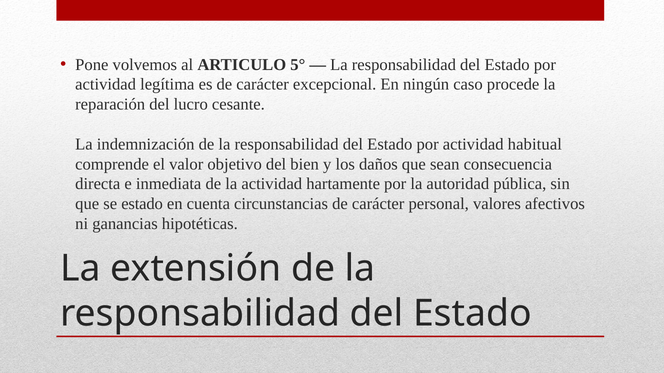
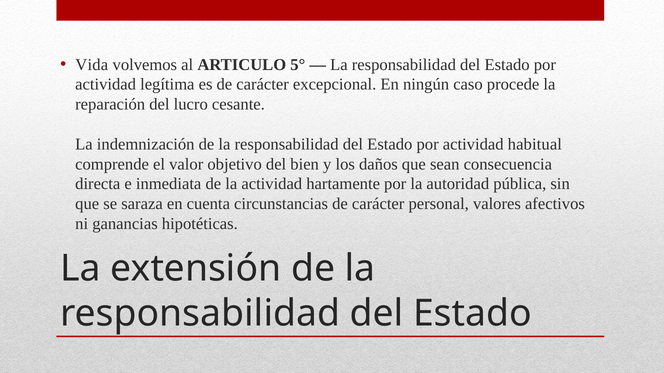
Pone: Pone -> Vida (92, 65)
se estado: estado -> saraza (142, 204)
